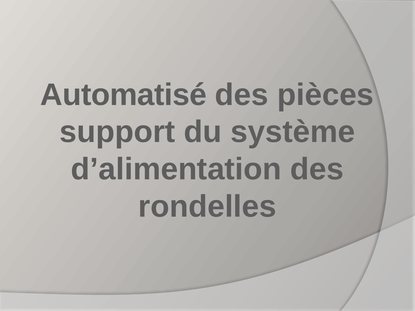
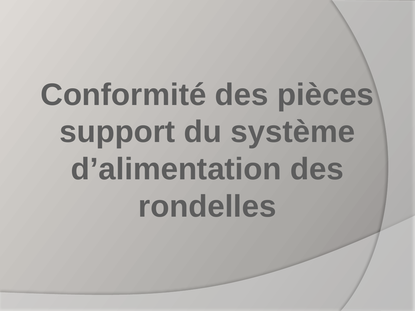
Automatisé: Automatisé -> Conformité (123, 95)
